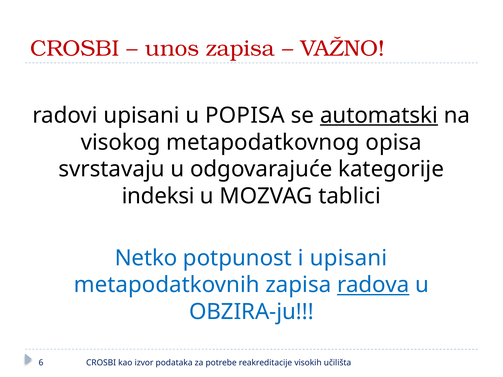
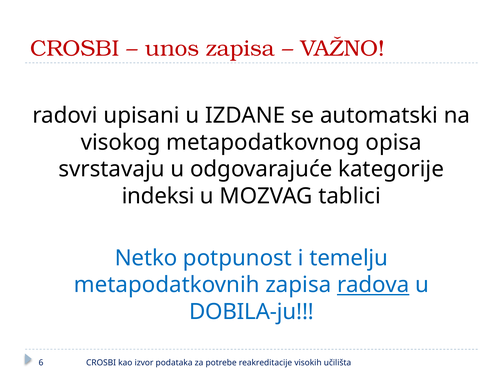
POPISA: POPISA -> IZDANE (245, 116)
automatski underline: present -> none (379, 116)
i upisani: upisani -> temelju (349, 258)
OBZIRA-ju: OBZIRA-ju -> DOBILA-ju (251, 312)
